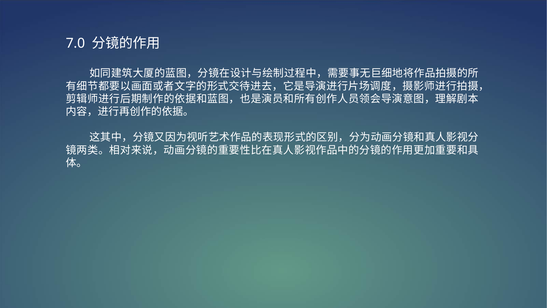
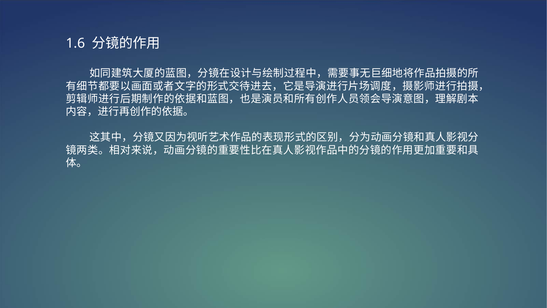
7.0: 7.0 -> 1.6 (75, 43)
